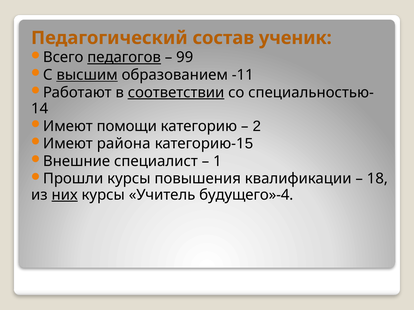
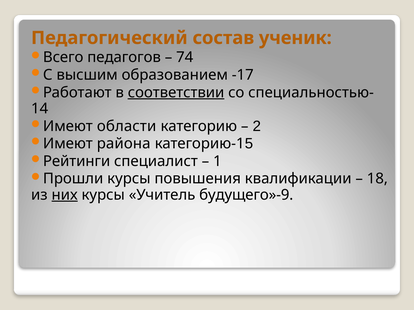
педагогов underline: present -> none (124, 57)
99: 99 -> 74 (185, 57)
высшим underline: present -> none (87, 75)
-11: -11 -> -17 (243, 75)
помощи: помощи -> области (127, 126)
Внешние: Внешние -> Рейтинги (77, 161)
будущего»-4: будущего»-4 -> будущего»-9 (246, 195)
